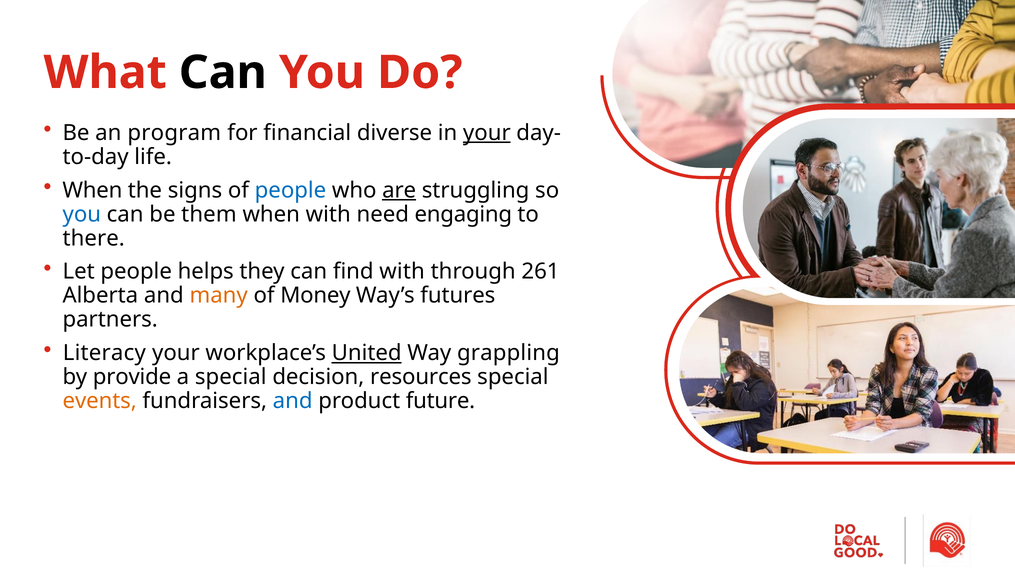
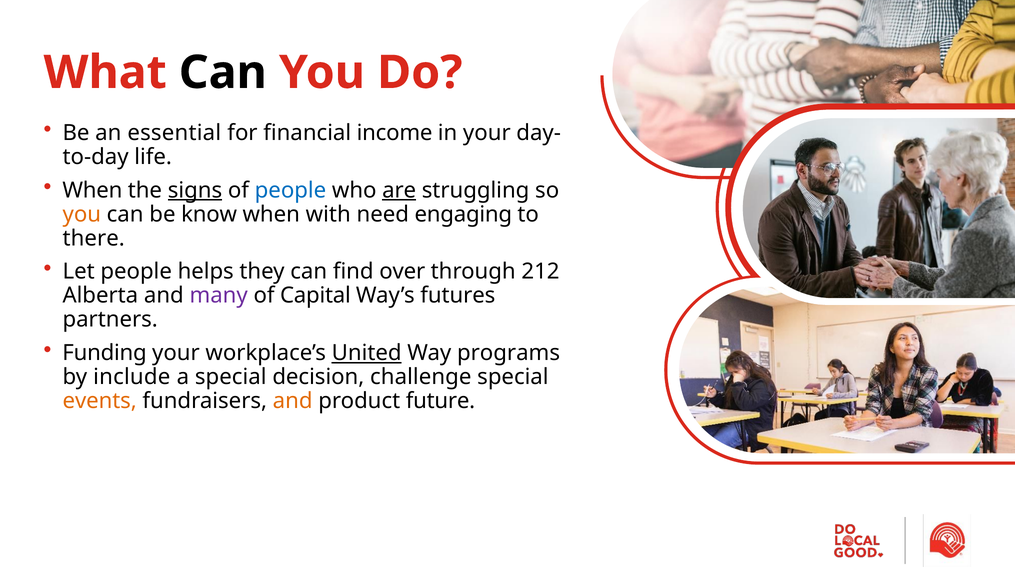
program: program -> essential (174, 133)
diverse: diverse -> income (395, 133)
your underline: present -> none (487, 133)
signs underline: none -> present (195, 190)
you colour: blue -> orange (82, 214)
them: them -> know (209, 214)
find with: with -> over (402, 272)
261: 261 -> 212 (541, 272)
many colour: orange -> purple (219, 296)
Money: Money -> Capital (315, 296)
Literacy: Literacy -> Funding (105, 353)
grappling: grappling -> programs (509, 353)
provide: provide -> include (132, 377)
resources: resources -> challenge (421, 377)
and colour: blue -> orange (293, 401)
